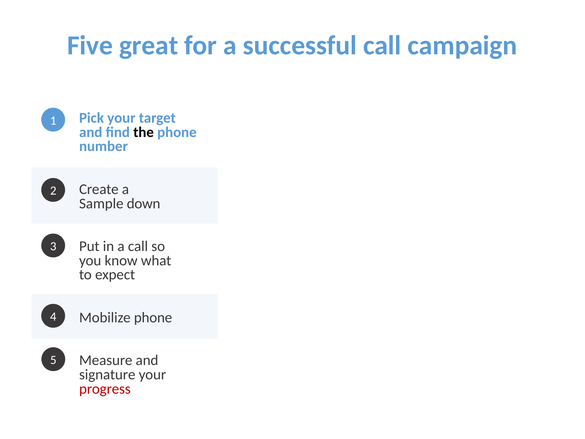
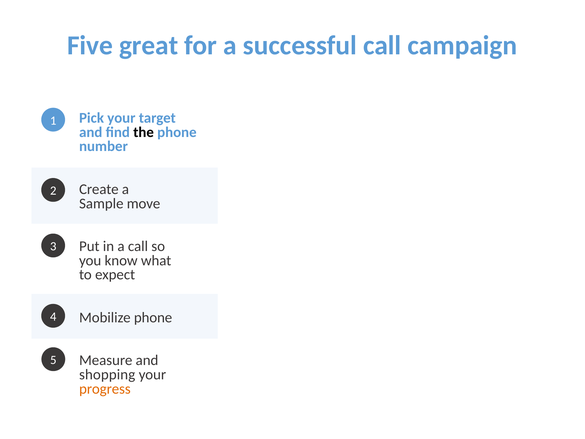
down: down -> move (144, 203)
signature: signature -> shopping (107, 374)
progress colour: red -> orange (105, 389)
